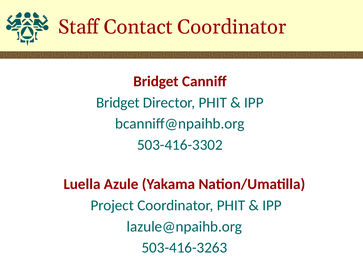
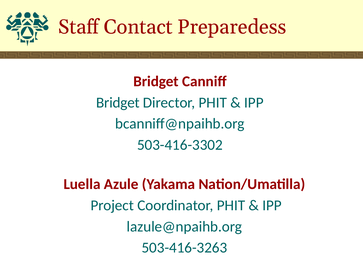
Contact Coordinator: Coordinator -> Preparedess (232, 27)
